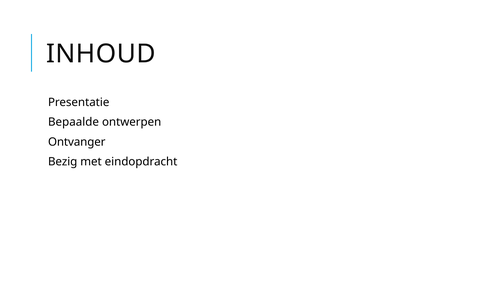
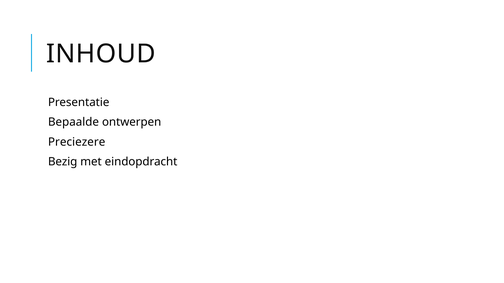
Ontvanger: Ontvanger -> Preciezere (77, 142)
